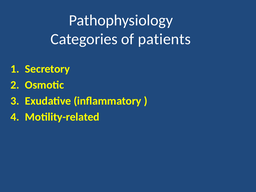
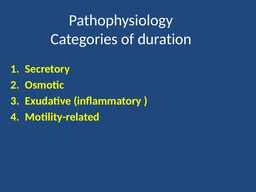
patients: patients -> duration (165, 39)
